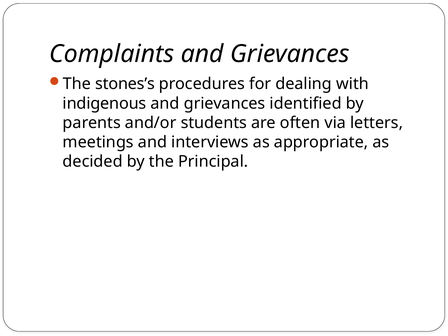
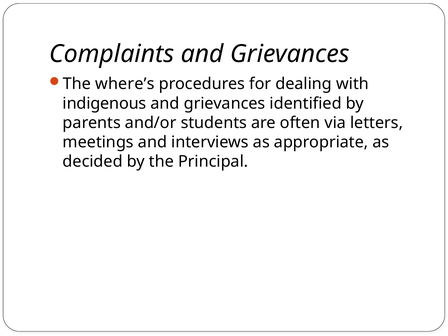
stones’s: stones’s -> where’s (125, 84)
